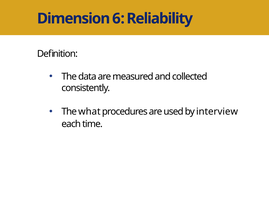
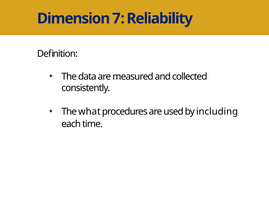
6: 6 -> 7 (118, 19)
interview: interview -> including (217, 112)
